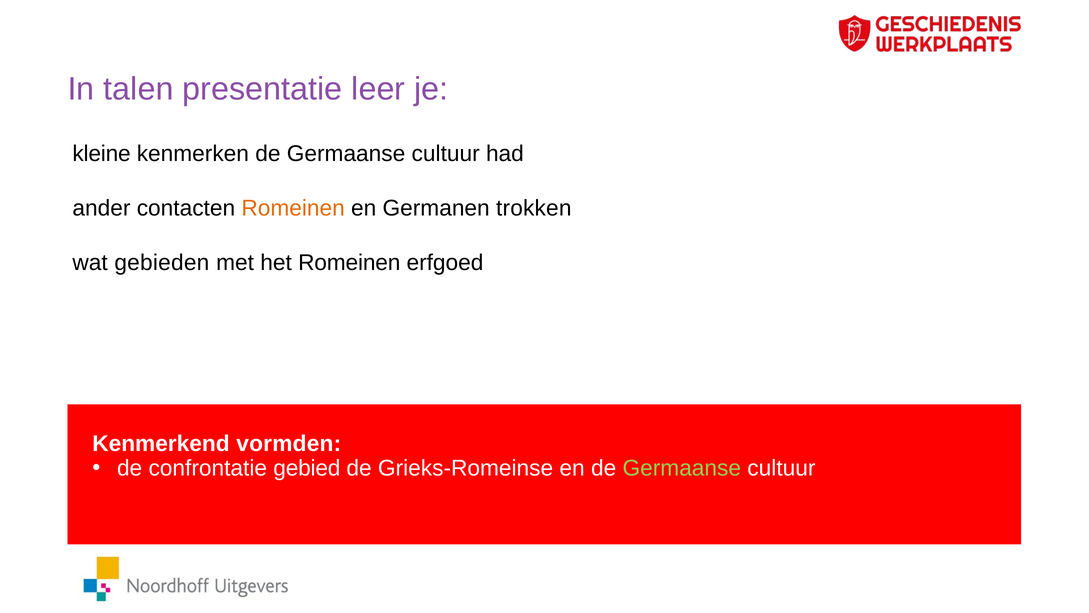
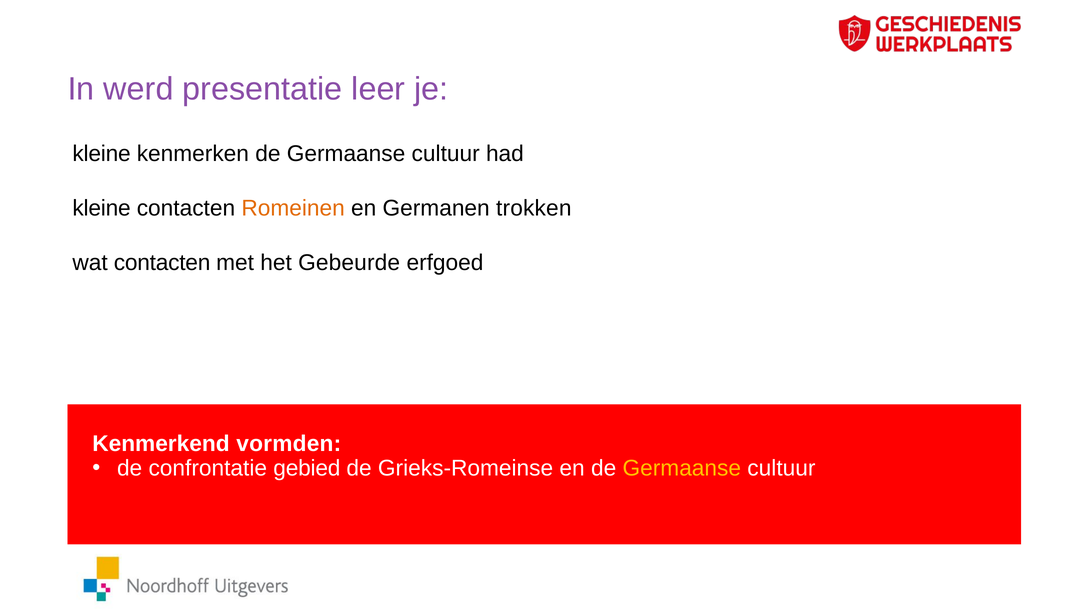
talen: talen -> werd (138, 89)
ander: ander -> kleine (102, 208)
wat gebieden: gebieden -> contacten (162, 263)
het Romeinen: Romeinen -> Gebeurde (349, 263)
Germaanse colour: light green -> yellow (682, 468)
